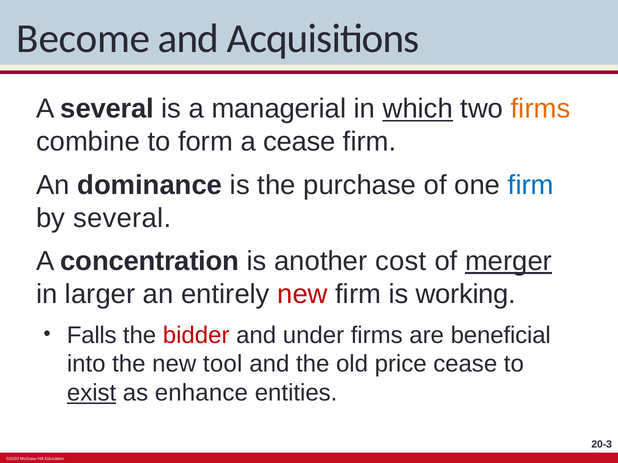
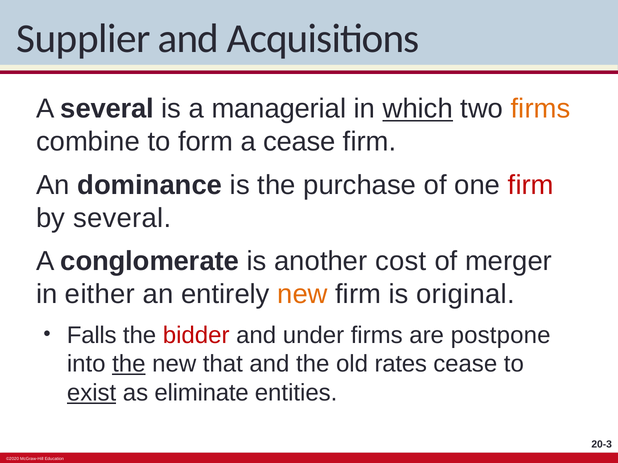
Become: Become -> Supplier (84, 39)
firm colour: blue -> red (531, 185)
concentration: concentration -> conglomerate (150, 261)
merger underline: present -> none (509, 261)
larger: larger -> either (100, 294)
new colour: red -> orange (302, 294)
working: working -> original (466, 294)
beneficial: beneficial -> postpone (501, 335)
the underline: none -> present (129, 364)
tool: tool -> that (223, 364)
price: price -> rates (401, 364)
enhance: enhance -> eliminate (202, 393)
